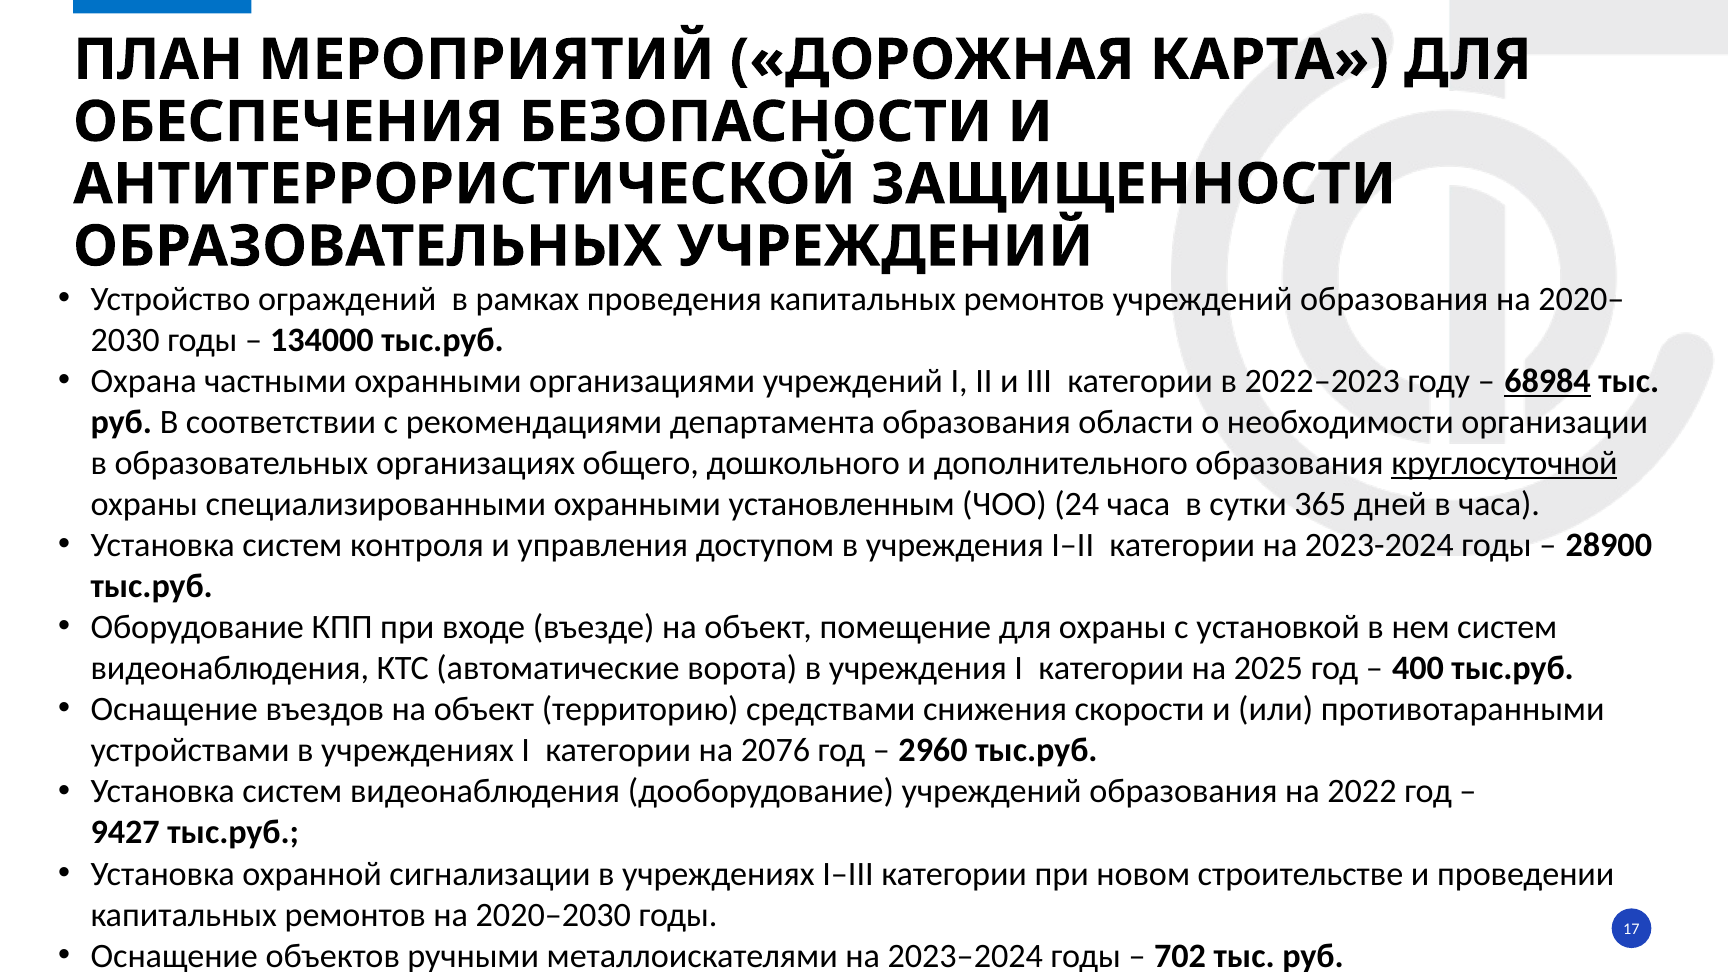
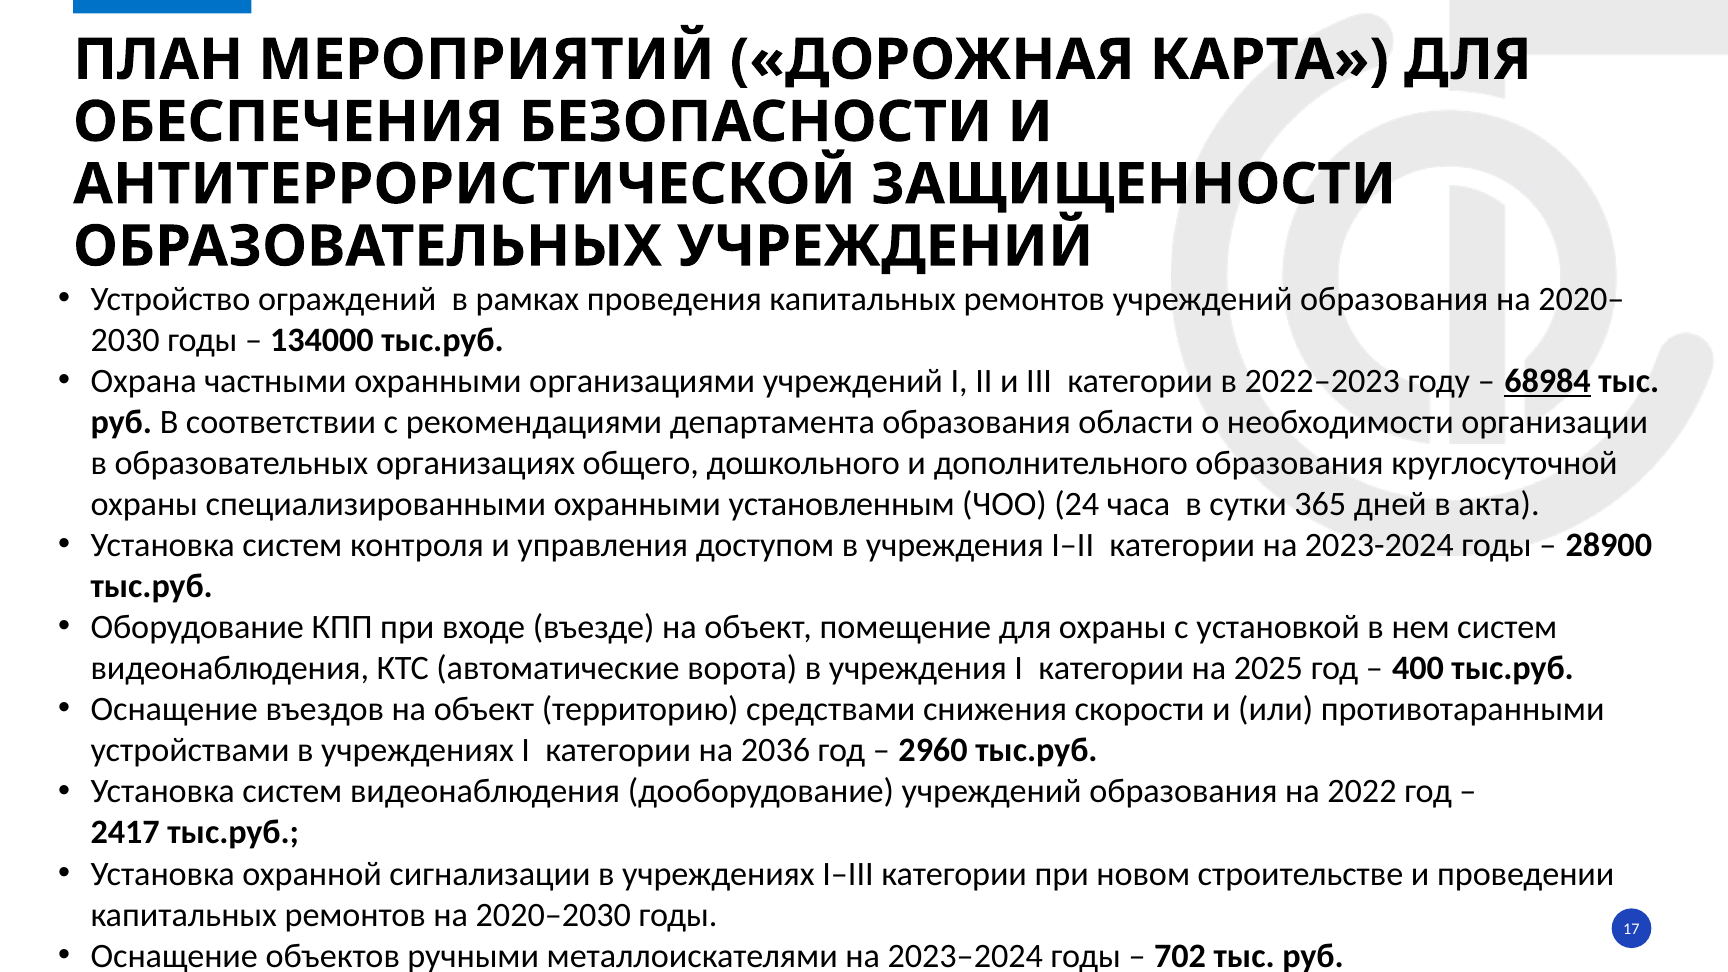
круглосуточной underline: present -> none (1504, 463)
в часа: часа -> акта (1499, 505)
2076: 2076 -> 2036 (776, 751)
9427: 9427 -> 2417 (125, 833)
